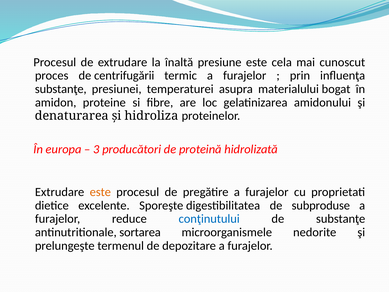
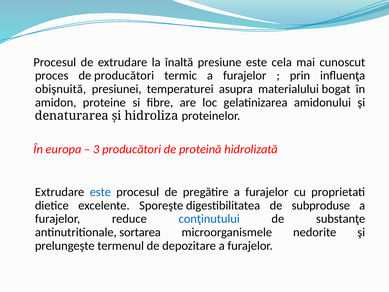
de centrifugării: centrifugării -> producători (124, 76)
substanţe: substanţe -> obişnuită (61, 89)
este colour: orange -> blue (100, 192)
